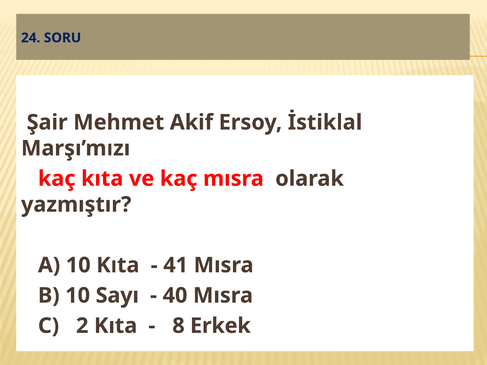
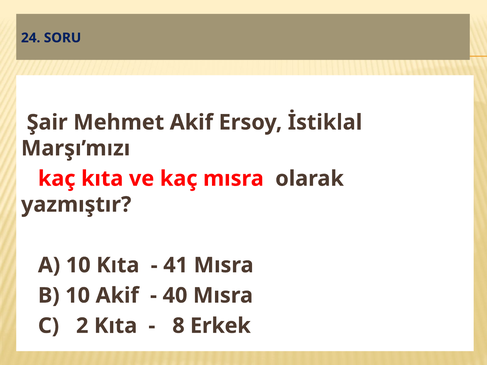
10 Sayı: Sayı -> Akif (117, 296)
